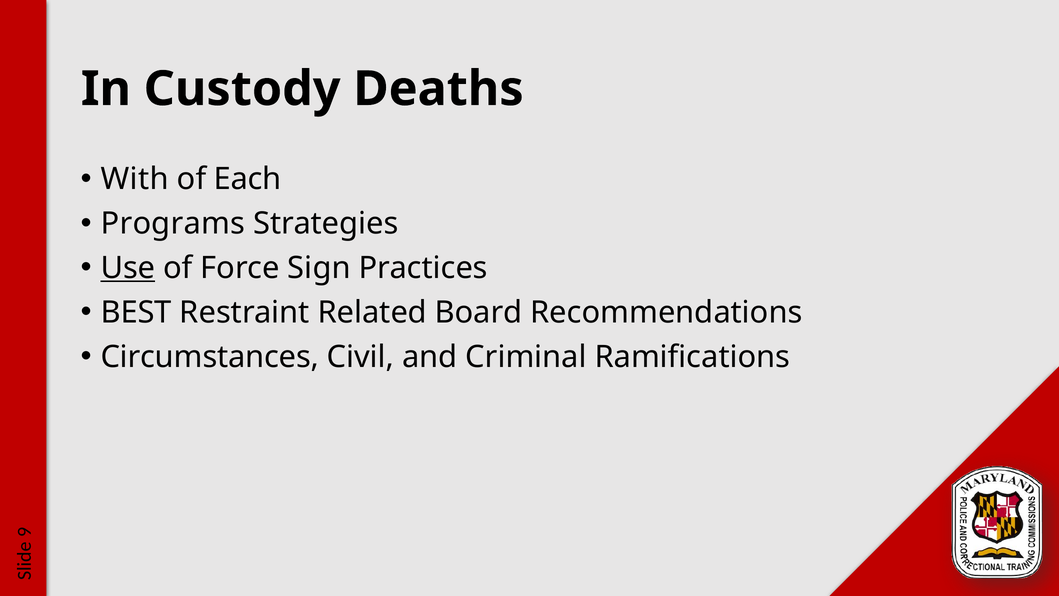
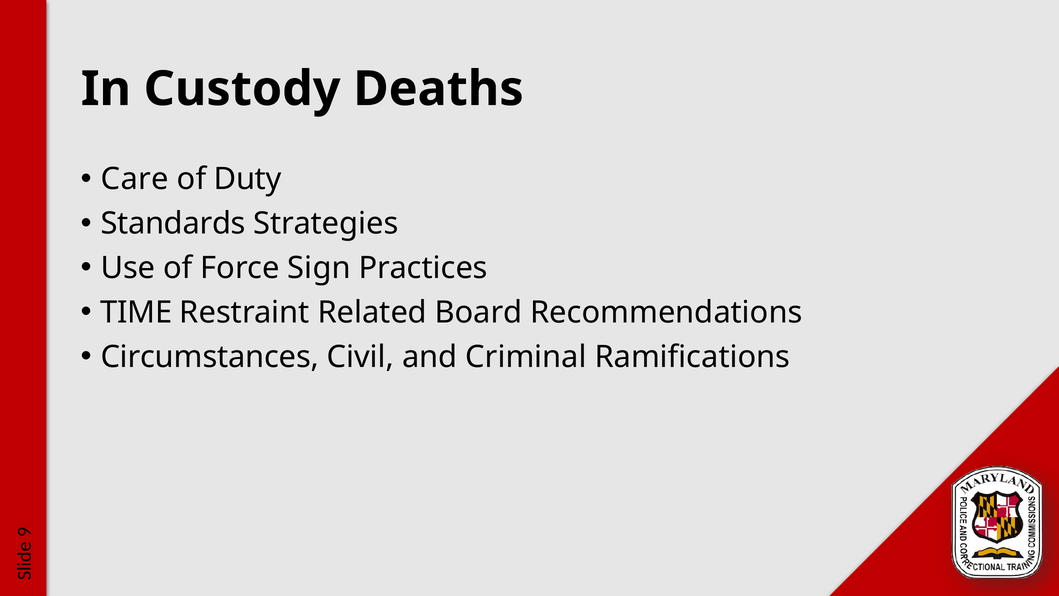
With: With -> Care (135, 179)
Each: Each -> Duty (248, 179)
Programs: Programs -> Standards (173, 223)
Use underline: present -> none (128, 268)
BEST: BEST -> TIME (136, 312)
